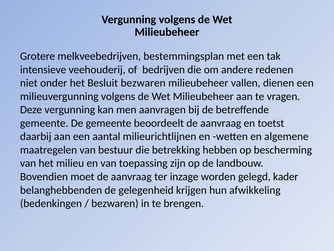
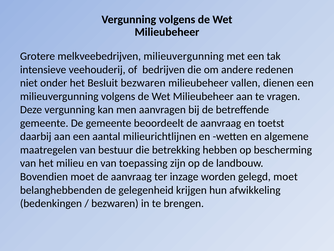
melkveebedrijven bestemmingsplan: bestemmingsplan -> milieuvergunning (184, 56)
gelegd kader: kader -> moet (286, 176)
